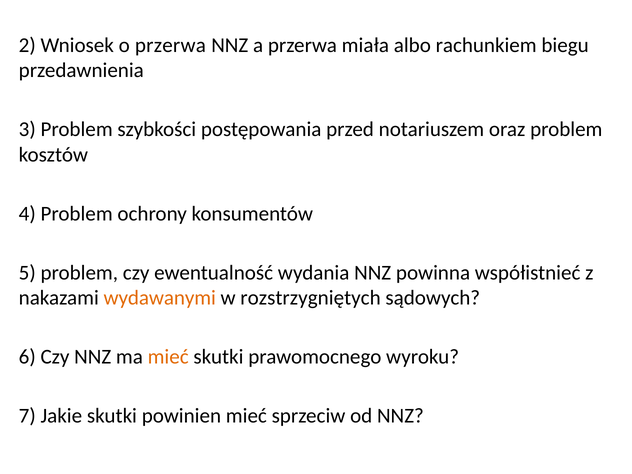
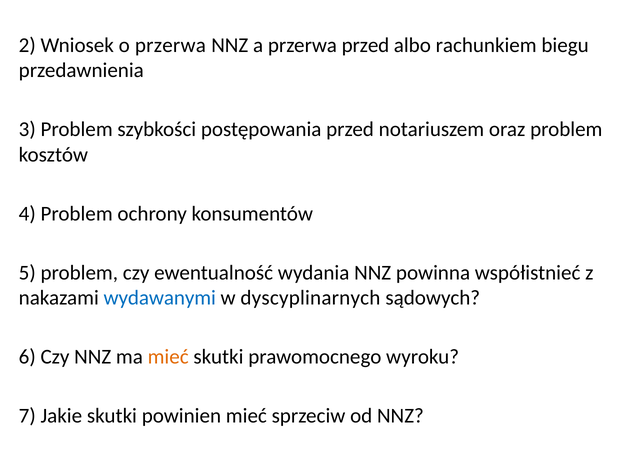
przerwa miała: miała -> przed (365, 45)
wydawanymi colour: orange -> blue (160, 298)
rozstrzygniętych: rozstrzygniętych -> dyscyplinarnych (310, 298)
